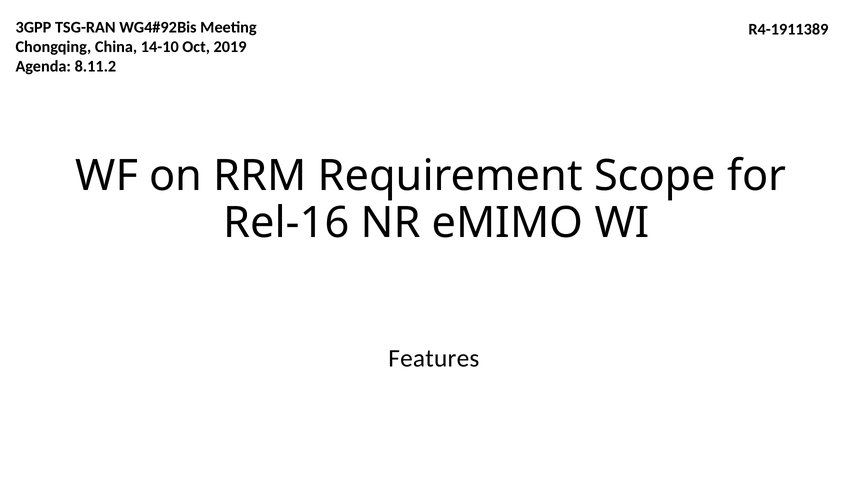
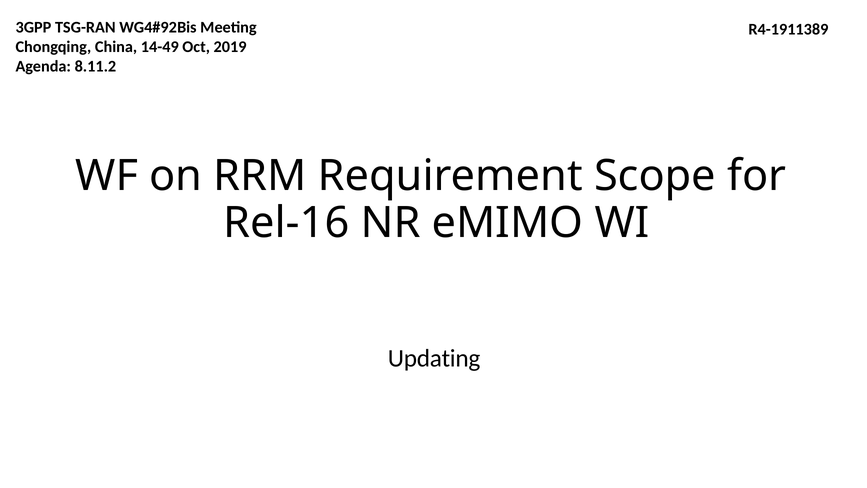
14-10: 14-10 -> 14-49 (160, 47)
Features: Features -> Updating (434, 358)
